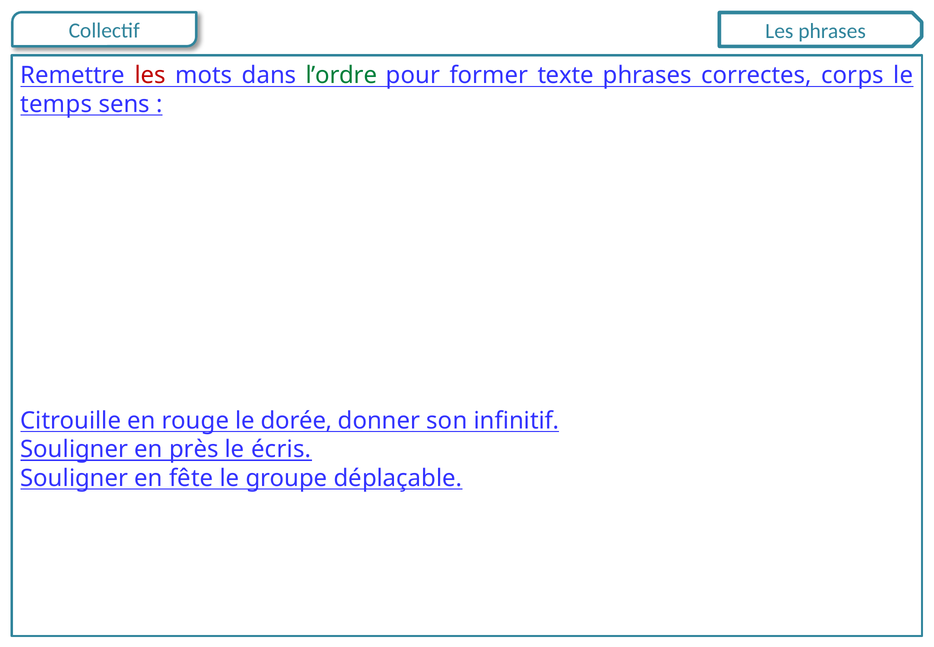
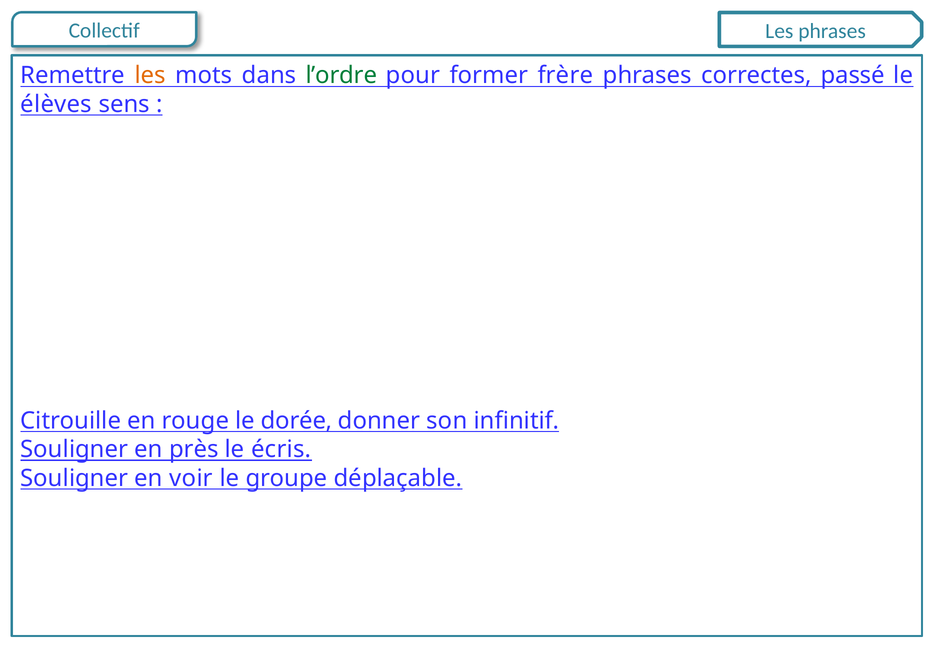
les colour: red -> orange (150, 75)
texte: texte -> frère (565, 75)
corps: corps -> passé (853, 75)
temps: temps -> élèves (56, 104)
fête: fête -> voir (191, 478)
